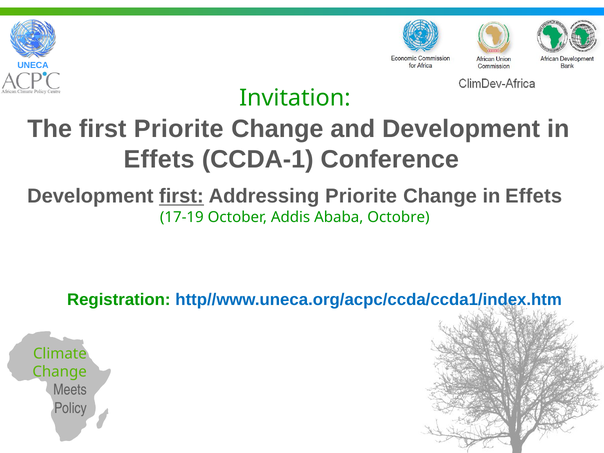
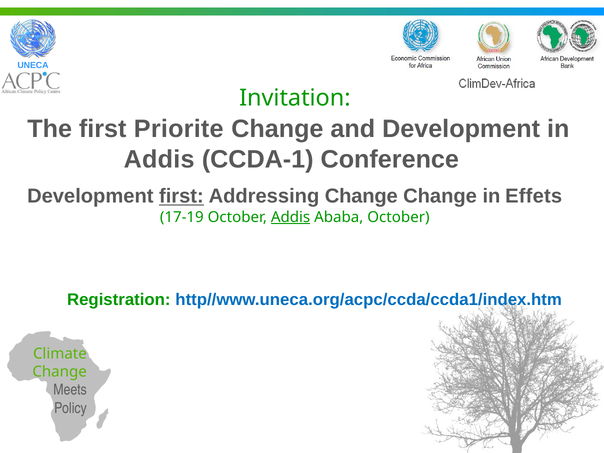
Effets: Effets -> Addis (159, 159)
Addressing Priorite: Priorite -> Change (361, 196)
Addis underline: none -> present (291, 217)
Ababa Octobre: Octobre -> October (398, 217)
